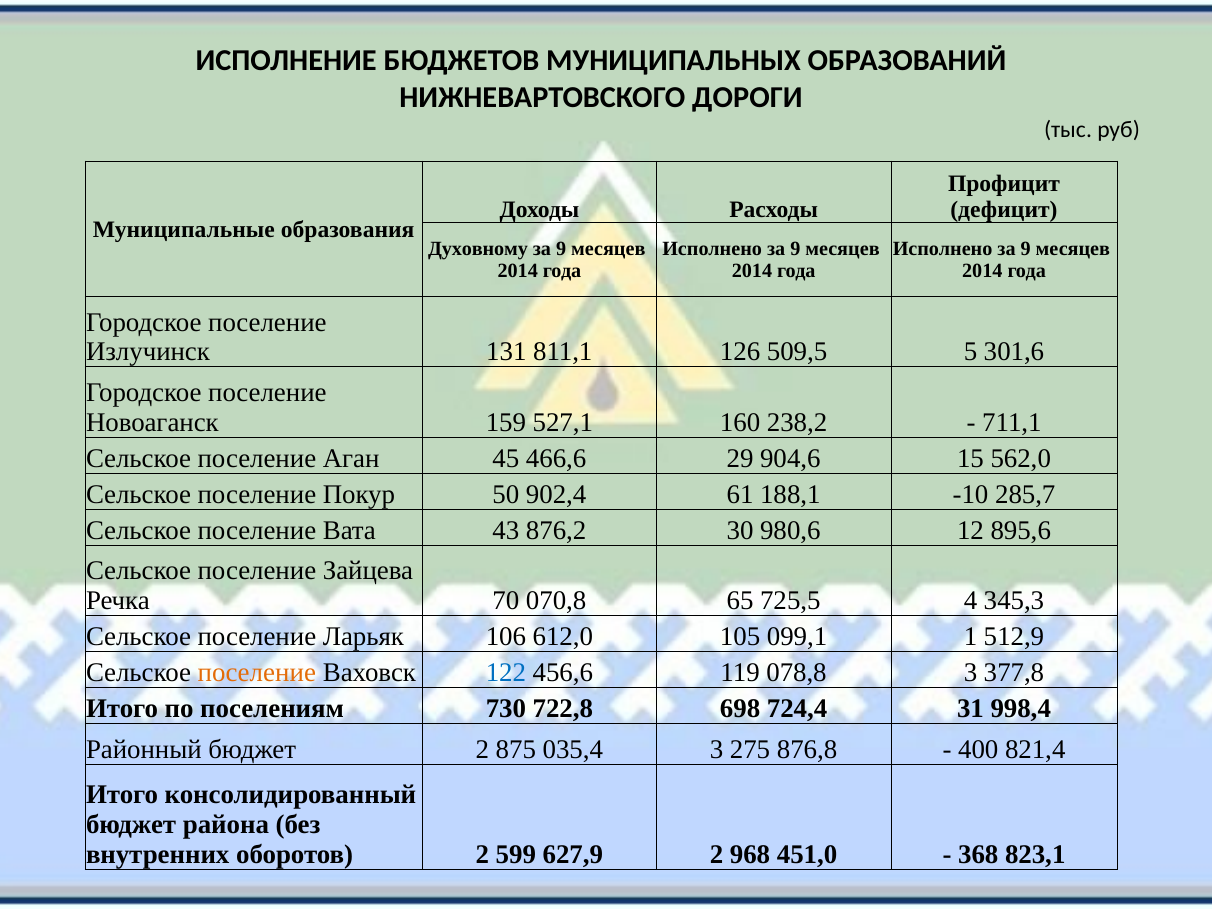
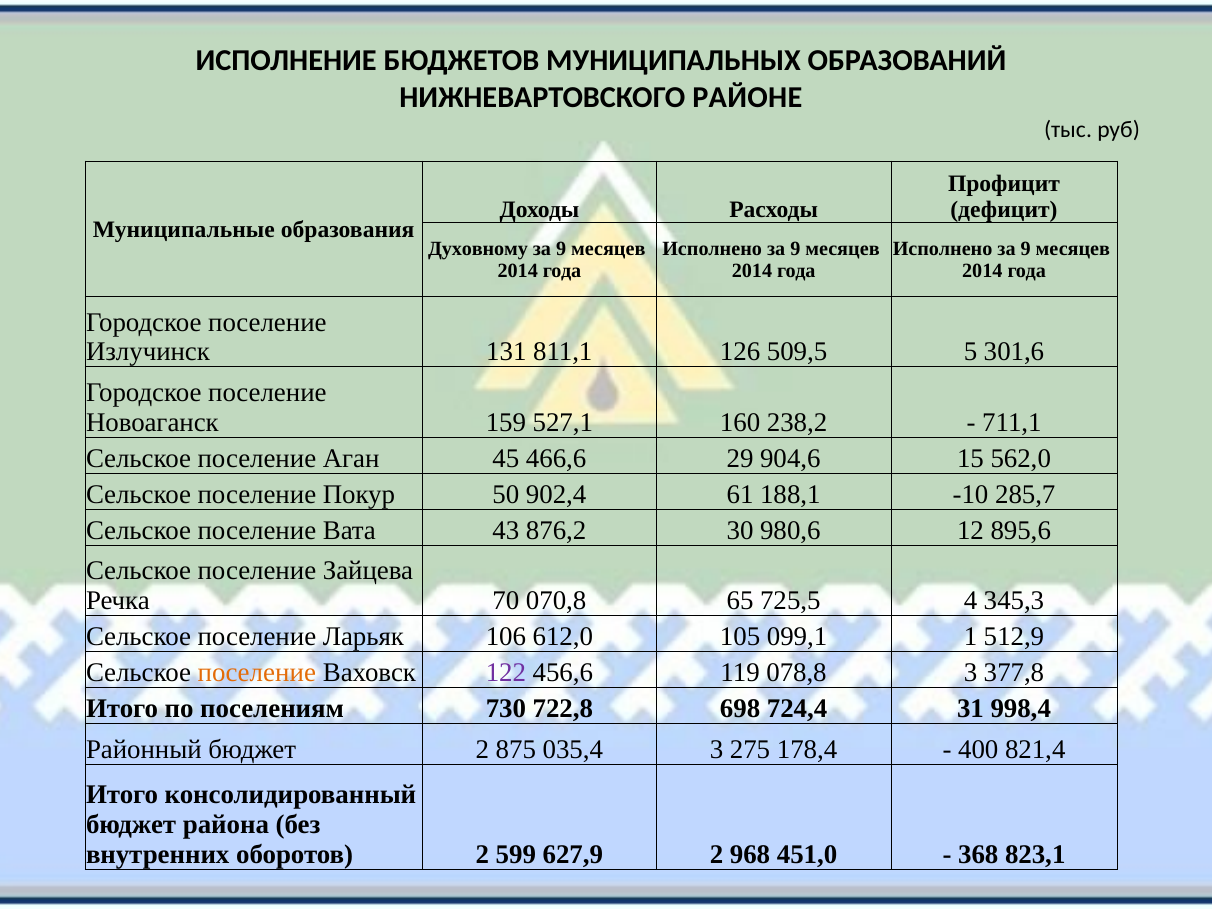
ДОРОГИ: ДОРОГИ -> РАЙОНЕ (747, 97)
122 colour: blue -> purple (506, 672)
876,8: 876,8 -> 178,4 (807, 750)
